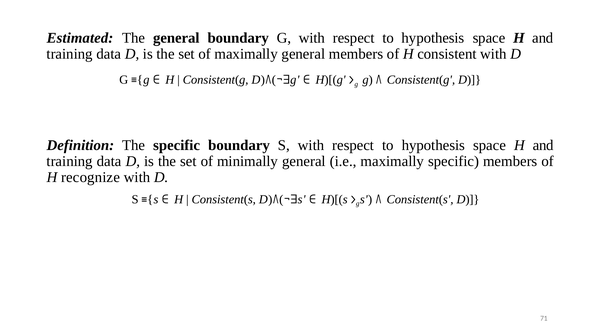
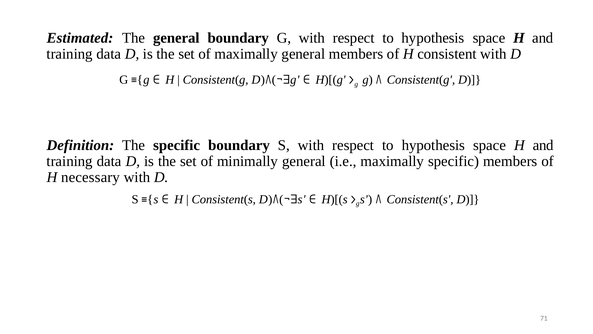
recognize: recognize -> necessary (91, 177)
